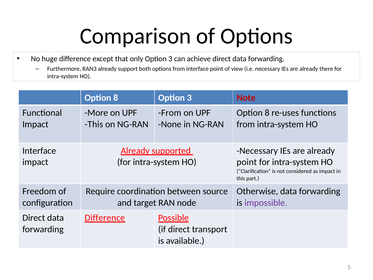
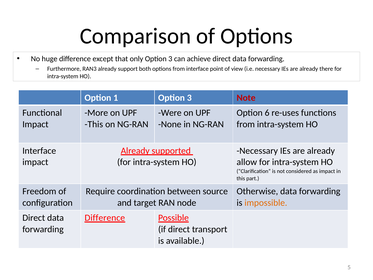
8: 8 -> 1 (116, 98)
From: From -> Were (170, 113)
8: 8 -> 6 (267, 113)
point: point -> allow (247, 162)
impossible colour: purple -> orange (266, 203)
